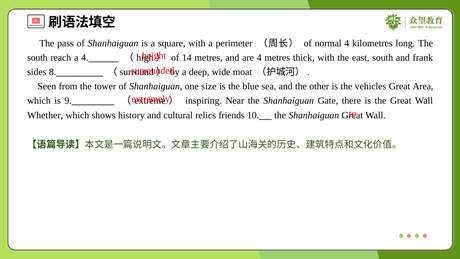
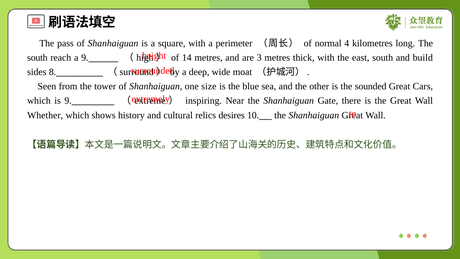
a 4: 4 -> 9 (85, 58)
are 4: 4 -> 3 (259, 58)
frank: frank -> build (423, 58)
vehicles: vehicles -> sounded (371, 86)
Area: Area -> Cars (423, 86)
friends: friends -> desires (232, 115)
